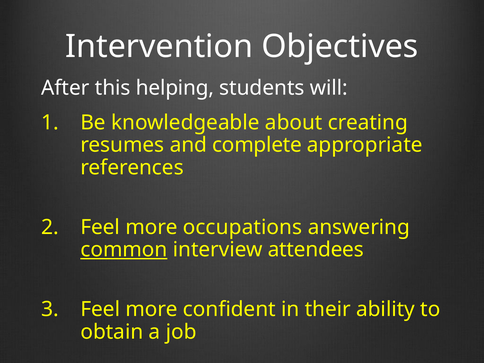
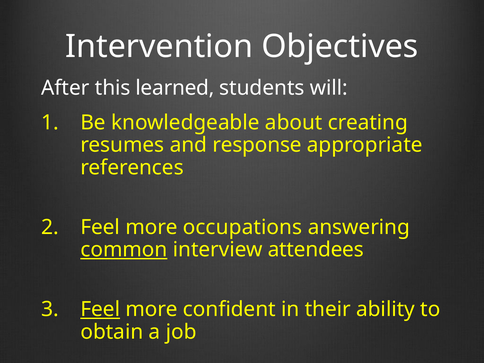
helping: helping -> learned (175, 88)
complete: complete -> response (257, 145)
Feel underline: none -> present (100, 309)
